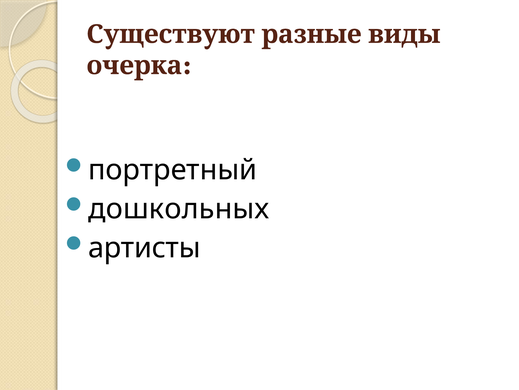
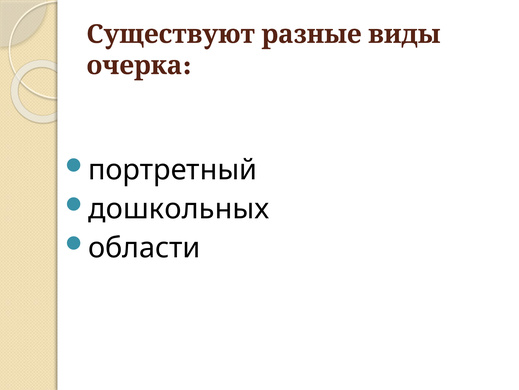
артисты: артисты -> области (144, 247)
